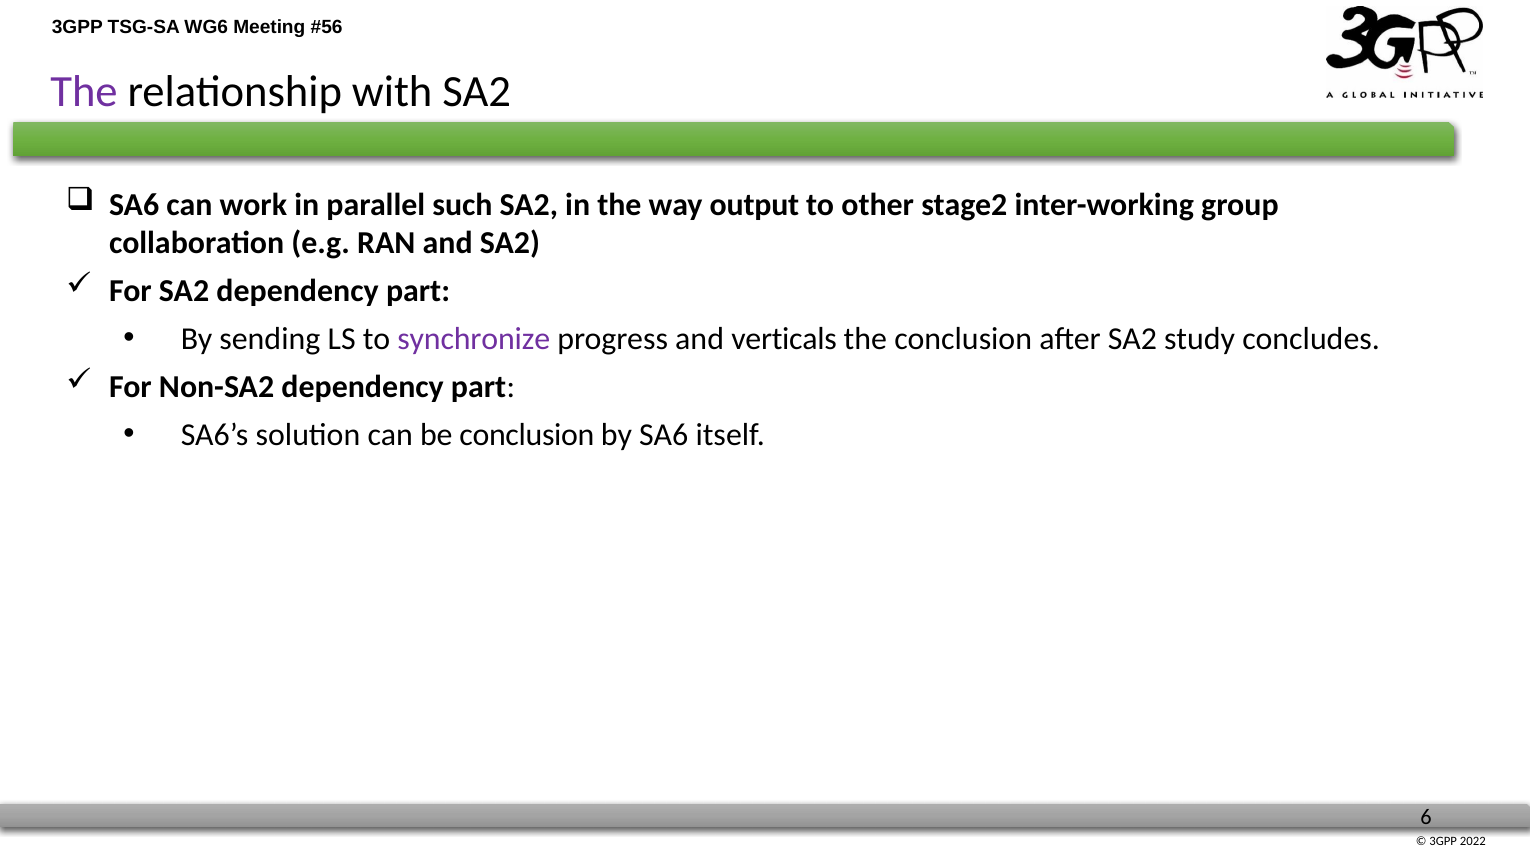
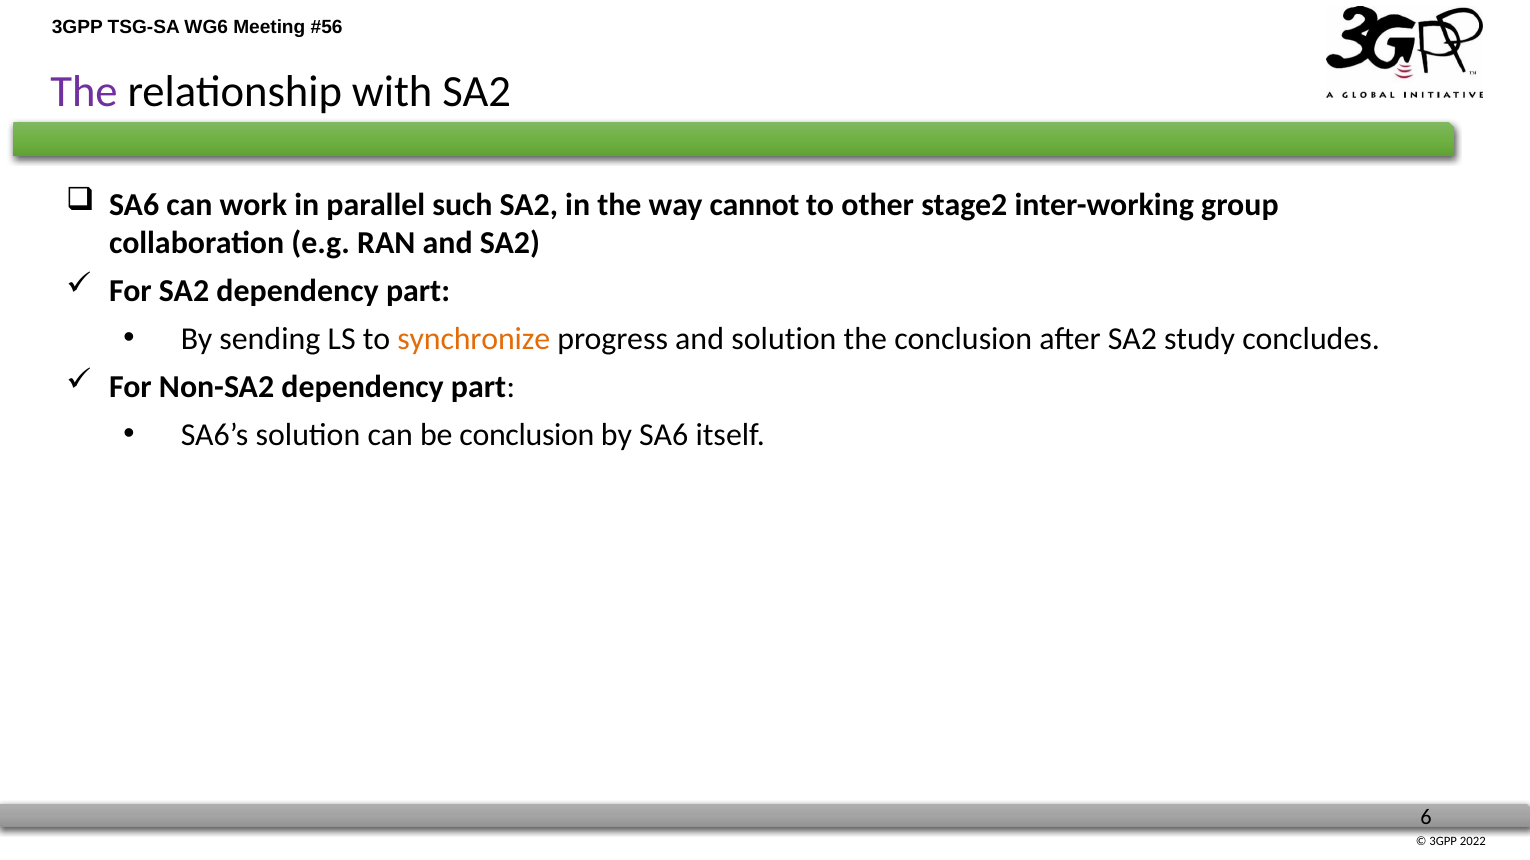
output: output -> cannot (755, 205)
synchronize colour: purple -> orange (474, 339)
and verticals: verticals -> solution (784, 339)
